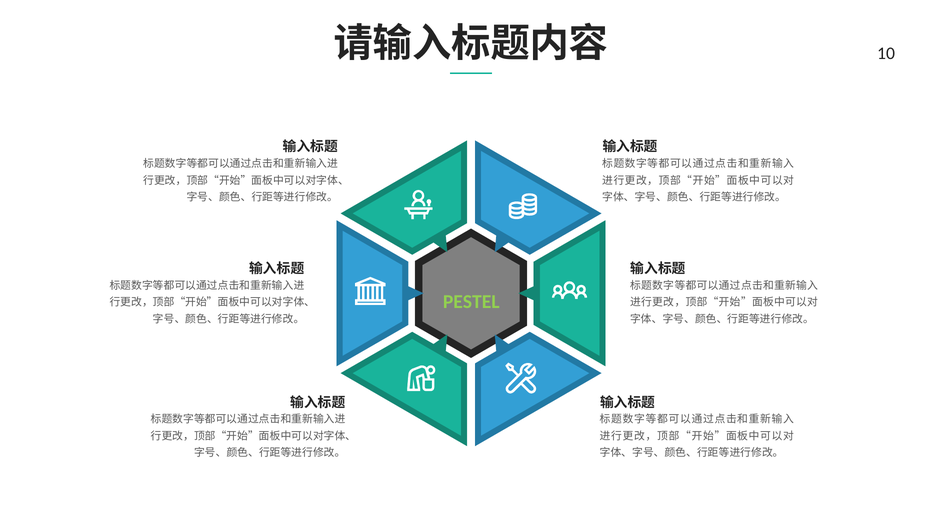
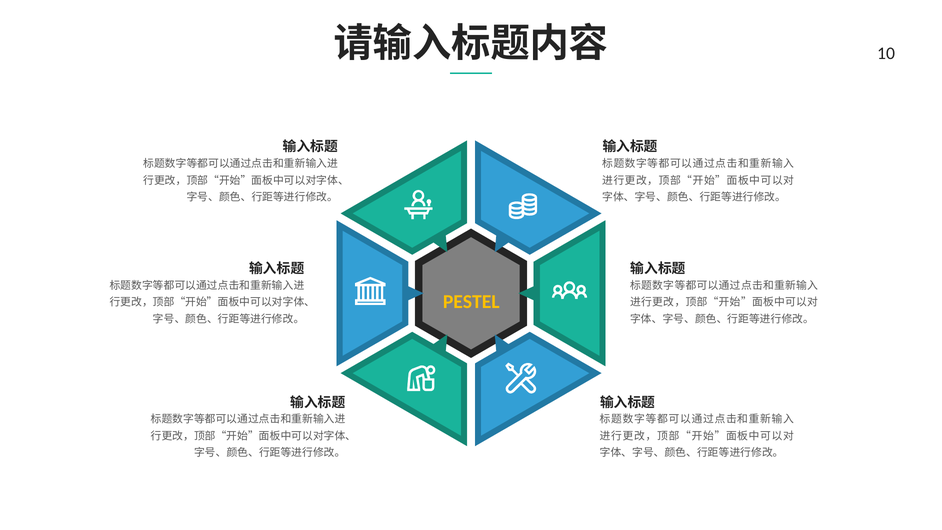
PESTEL colour: light green -> yellow (471, 302)
